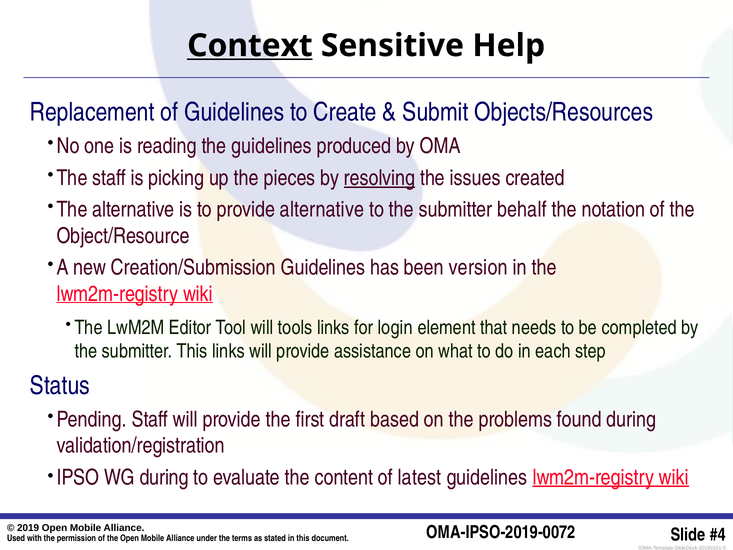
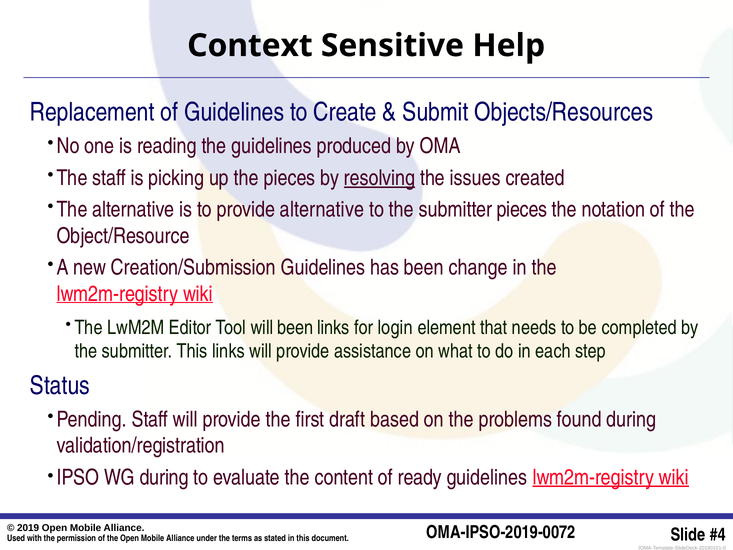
Context underline: present -> none (250, 46)
submitter behalf: behalf -> pieces (522, 210)
version: version -> change (478, 268)
will tools: tools -> been (295, 327)
latest: latest -> ready (420, 477)
